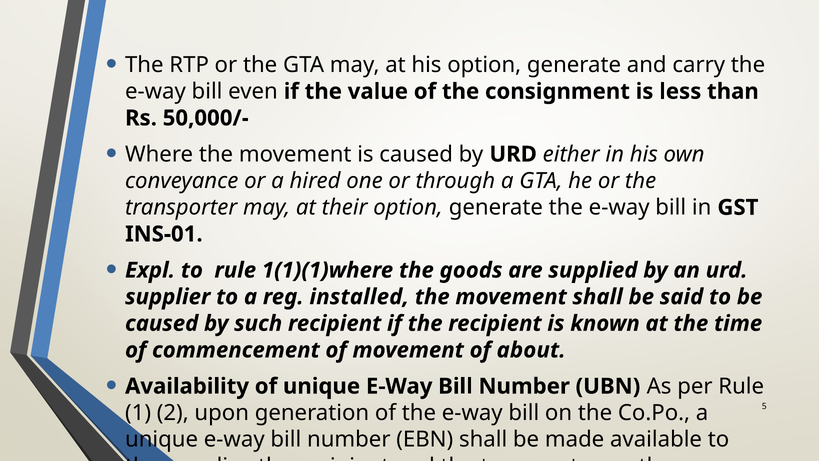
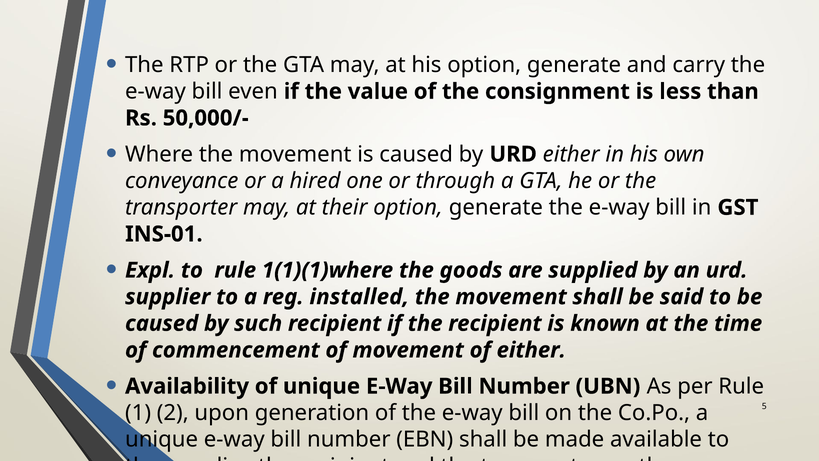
of about: about -> either (531, 350)
